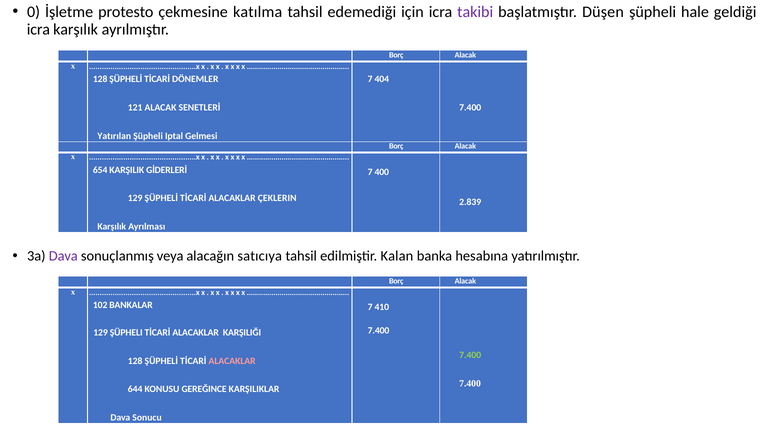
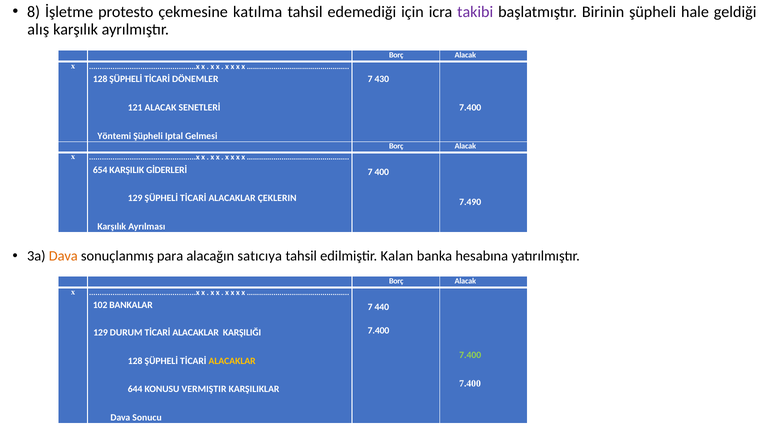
0: 0 -> 8 (34, 12)
Düşen: Düşen -> Birinin (603, 12)
icra: icra -> alış (38, 29)
404: 404 -> 430 (382, 79)
Yatırılan: Yatırılan -> Yöntemi (114, 136)
2.839: 2.839 -> 7.490 (470, 203)
Dava colour: purple -> orange (63, 256)
veya: veya -> para (170, 256)
410: 410 -> 440 (382, 308)
129 ŞÜPHELI: ŞÜPHELI -> DURUM (126, 333)
ALACAKLAR colour: pink -> yellow (232, 361)
GEREĞINCE: GEREĞINCE -> VERMIŞTIR (204, 390)
